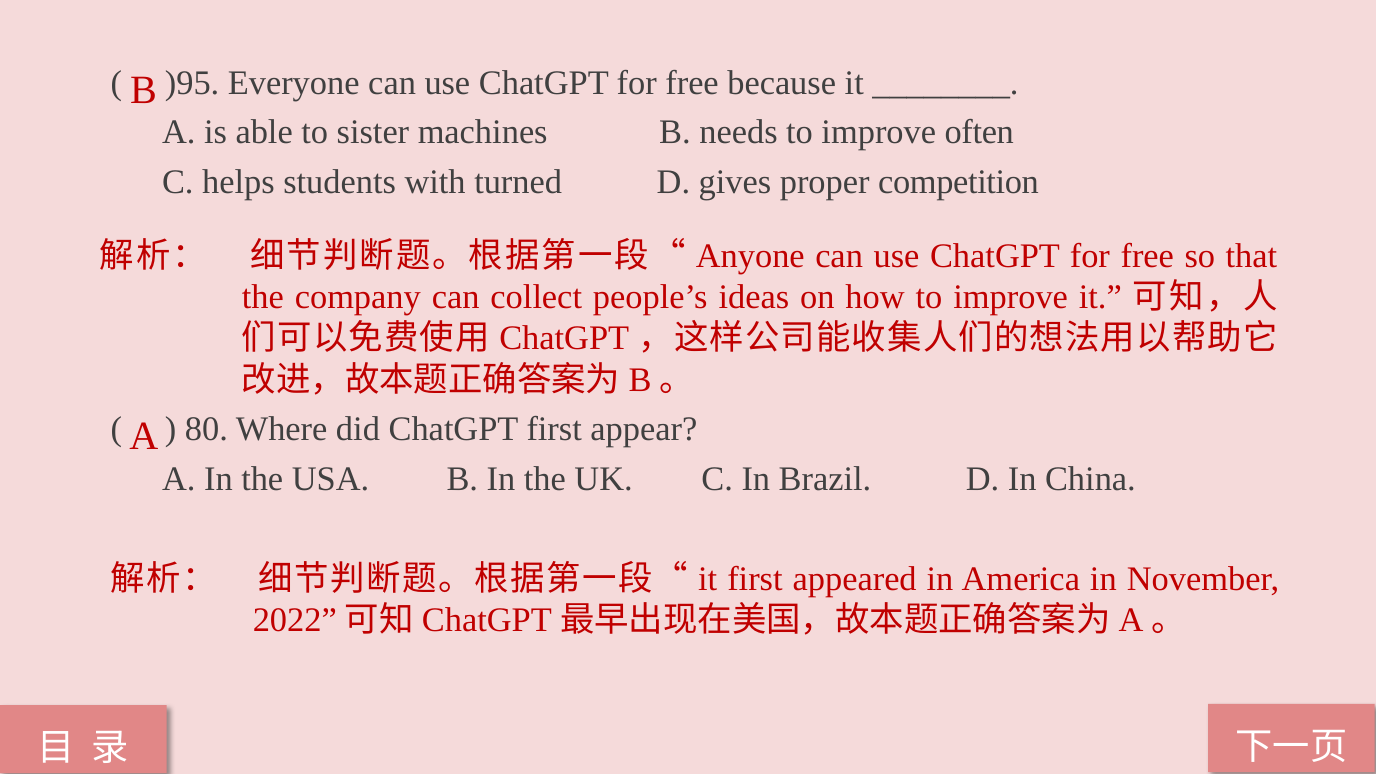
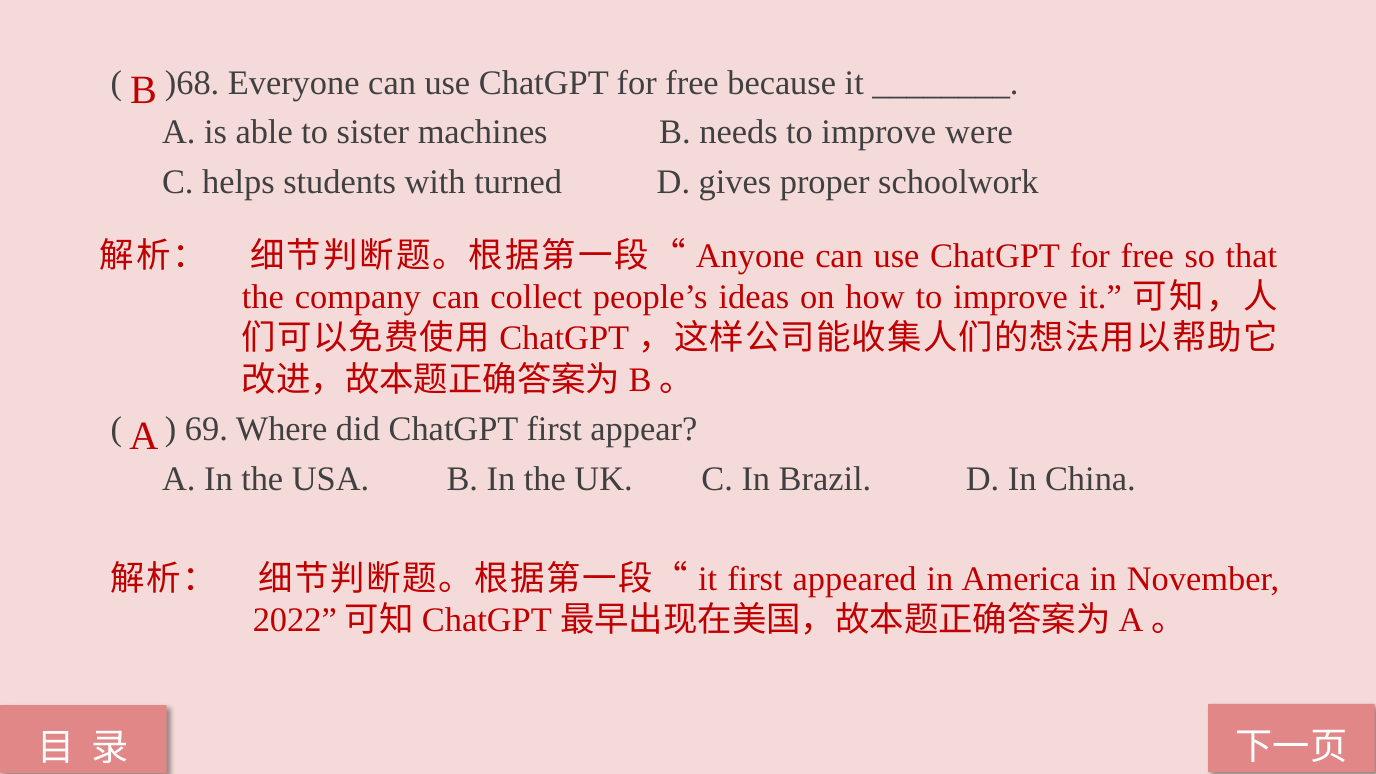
)95: )95 -> )68 (192, 83)
often: often -> were (979, 132)
competition: competition -> schoolwork (958, 182)
80: 80 -> 69 (206, 429)
